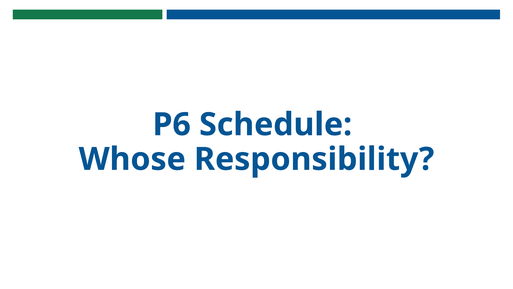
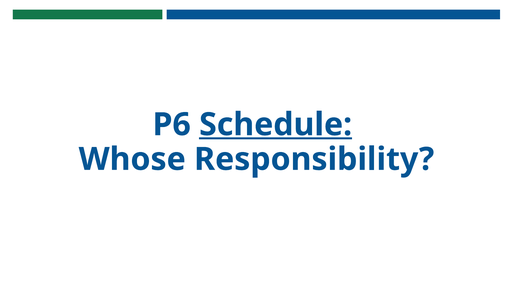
Schedule underline: none -> present (276, 124)
